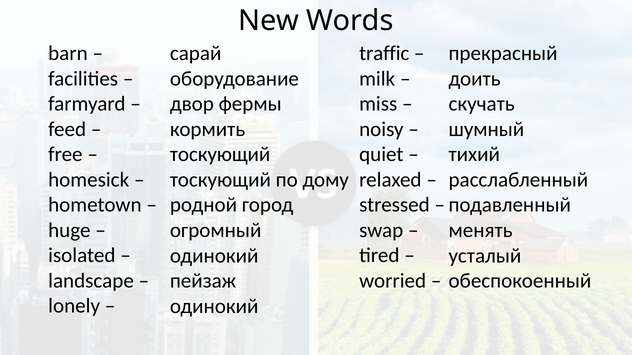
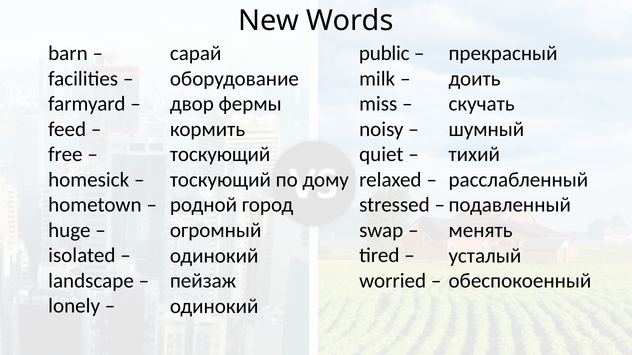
traffic: traffic -> public (384, 53)
